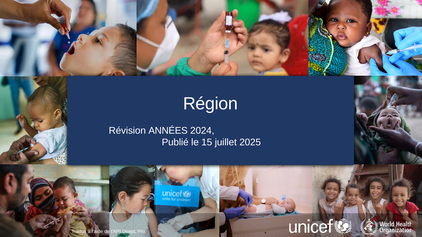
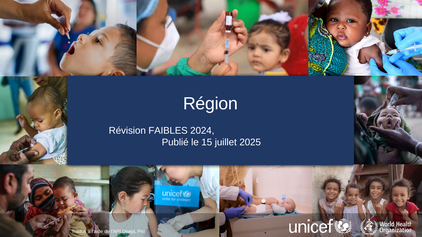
ANNÉES: ANNÉES -> FAIBLES (168, 131)
